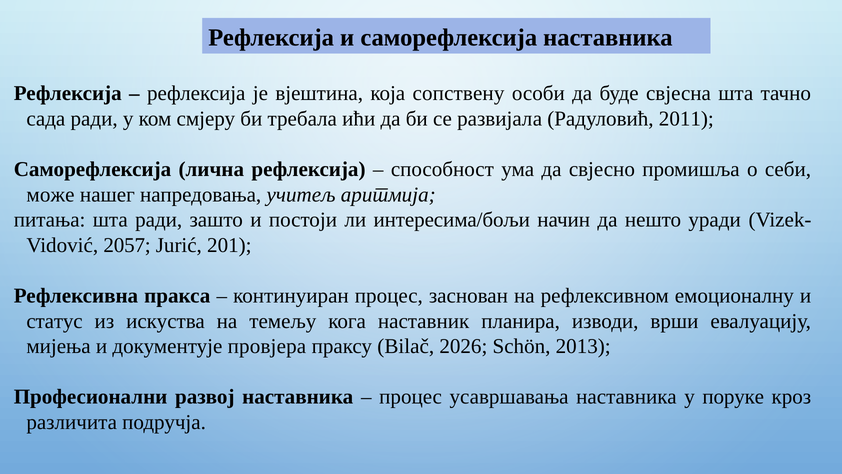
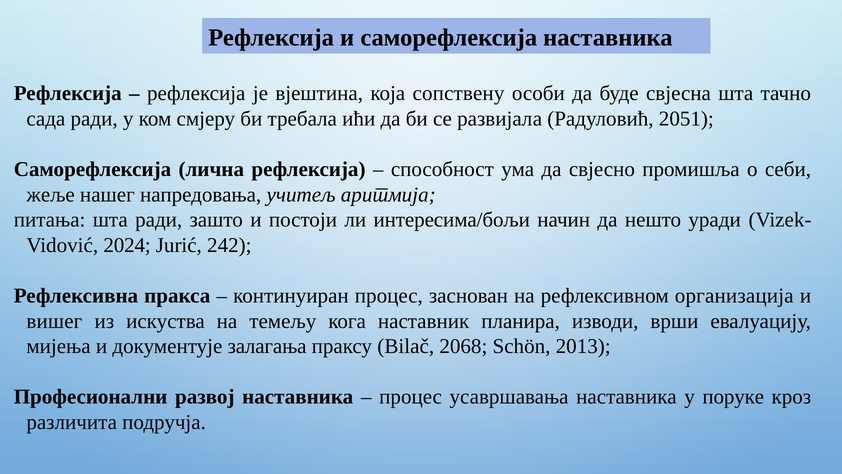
2011: 2011 -> 2051 (686, 119)
може: може -> жеље (51, 195)
2057: 2057 -> 2024 (127, 245)
201: 201 -> 242 (229, 245)
емоционалну: емоционалну -> организација (734, 296)
статус: статус -> вишег (54, 321)
провјера: провјера -> залагања (267, 346)
2026: 2026 -> 2068 (463, 346)
